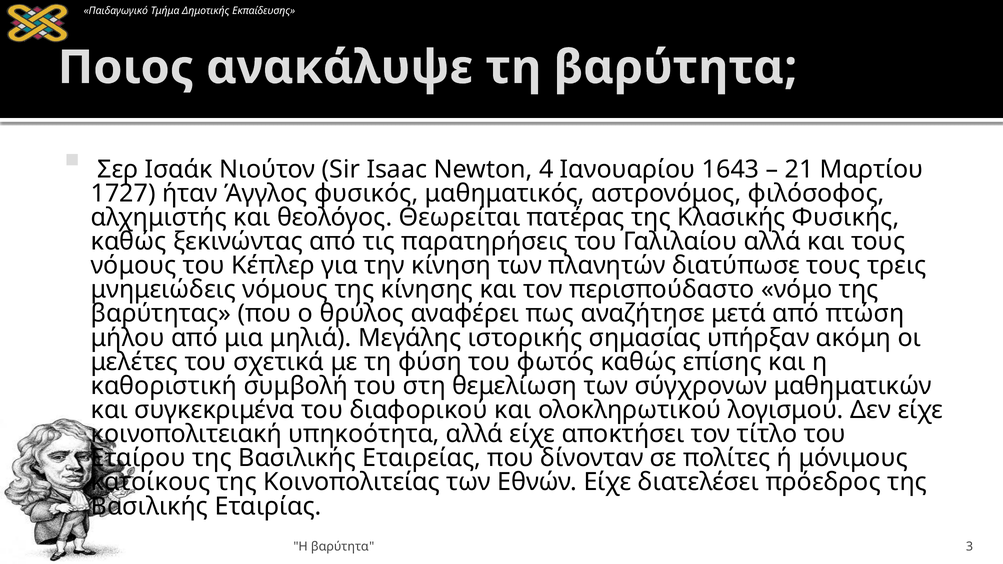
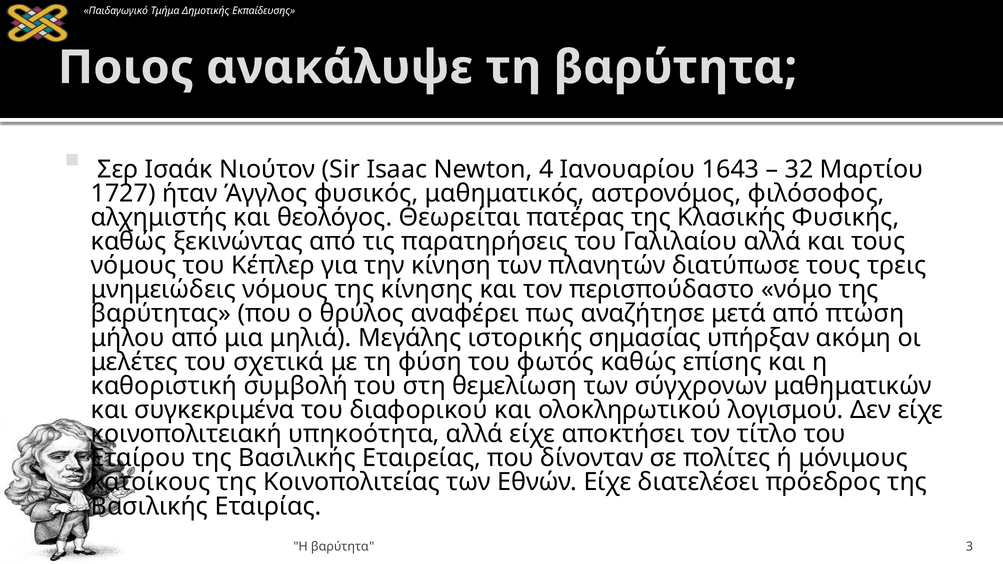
21: 21 -> 32 (799, 169)
